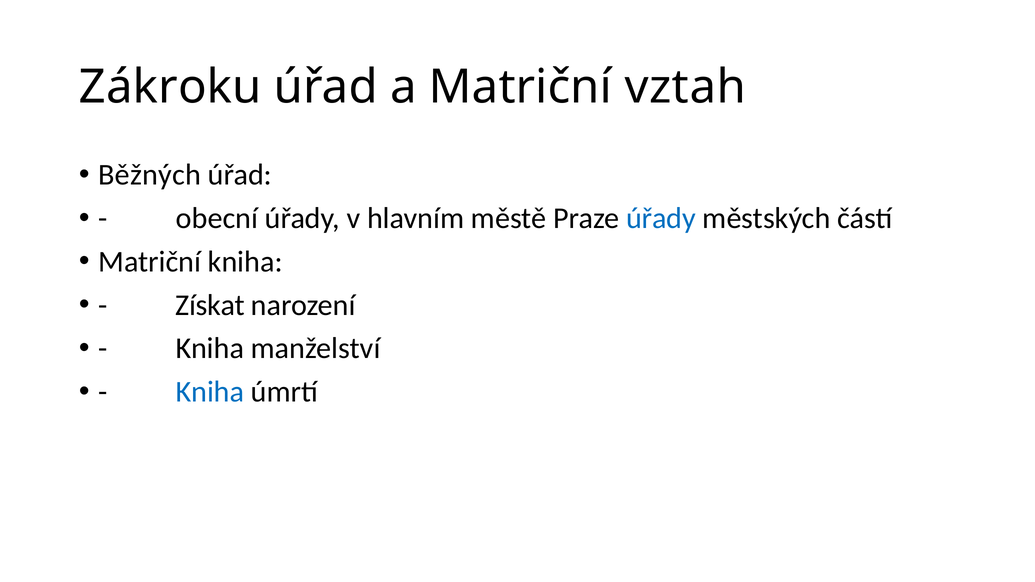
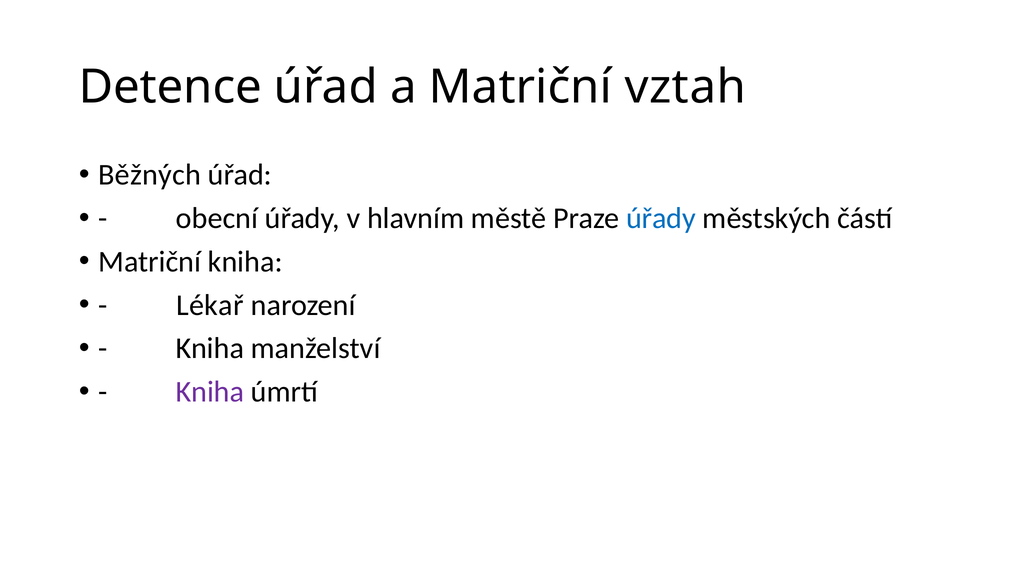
Zákroku: Zákroku -> Detence (170, 87)
Získat: Získat -> Lékař (210, 305)
Kniha colour: blue -> purple (210, 392)
